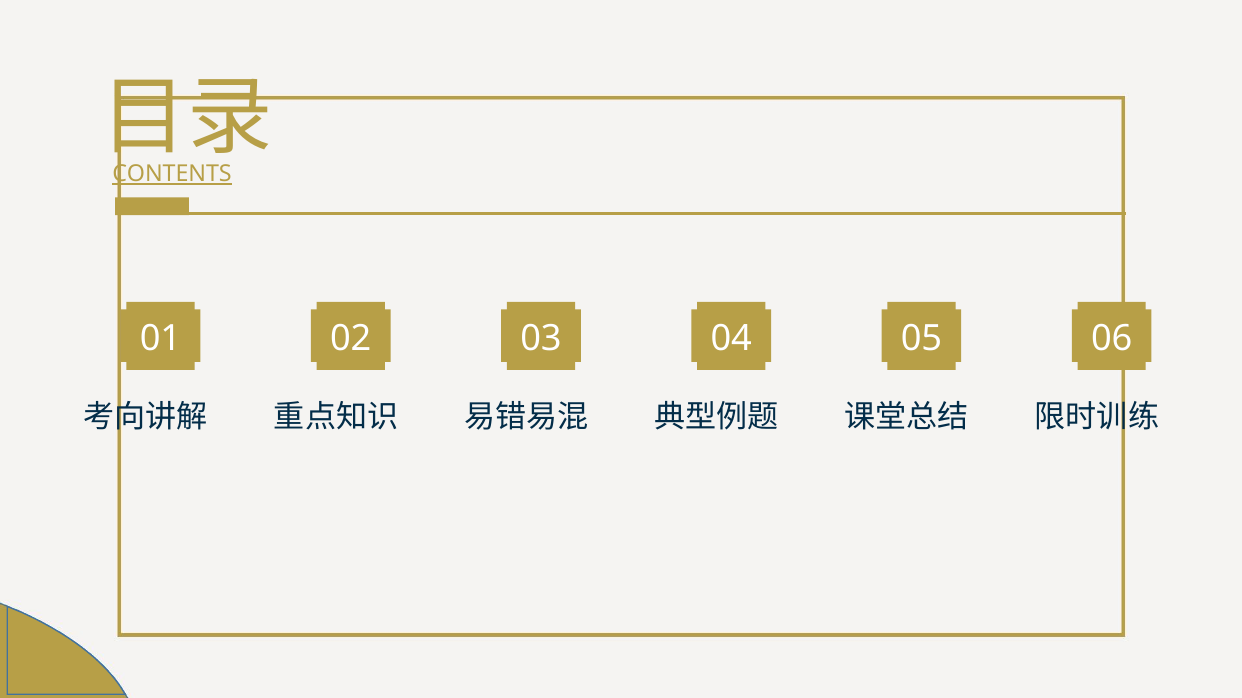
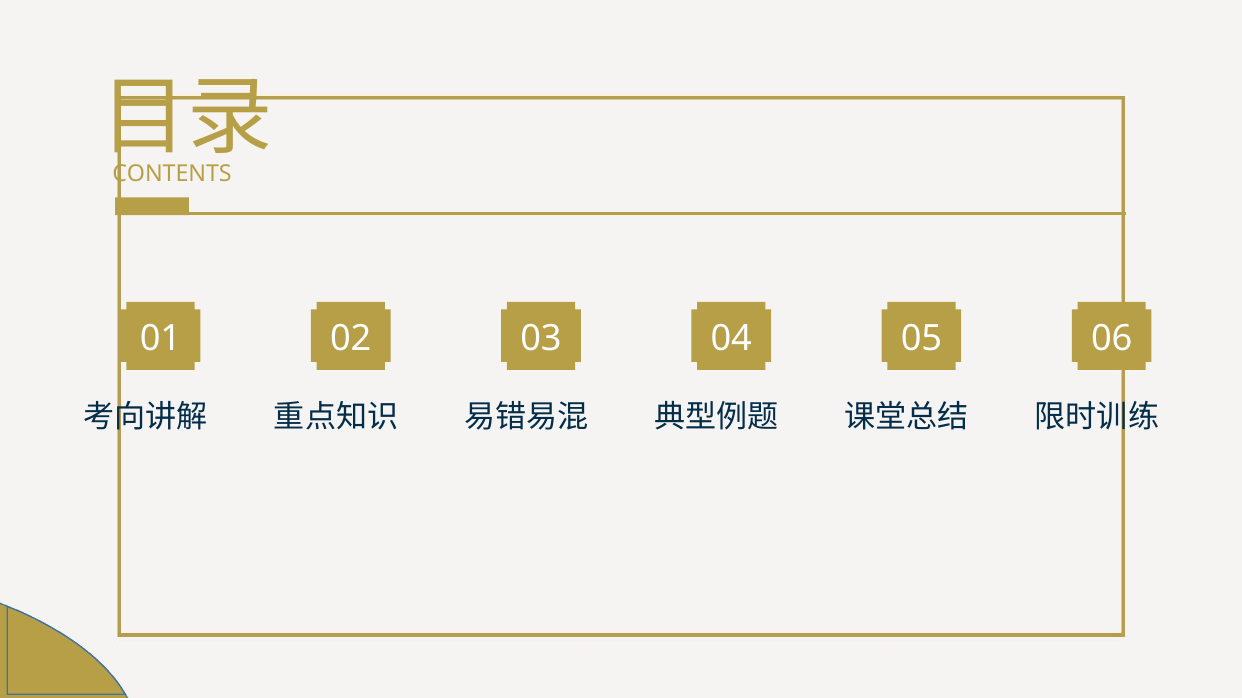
CONTENTS underline: present -> none (172, 174)
